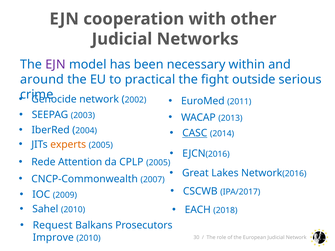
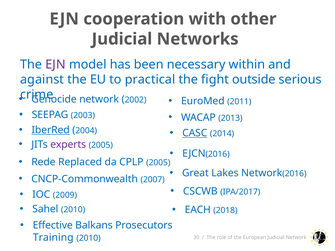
around: around -> against (42, 80)
IberRed underline: none -> present (51, 130)
experts colour: orange -> purple (68, 145)
Attention: Attention -> Replaced (80, 162)
Request: Request -> Effective (53, 225)
Improve: Improve -> Training (53, 238)
